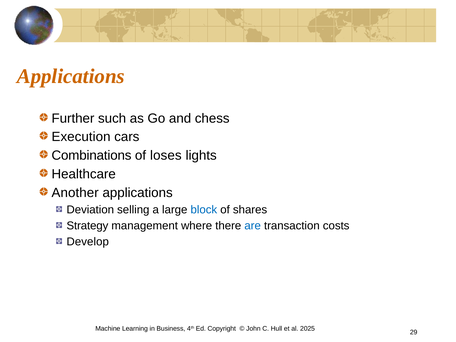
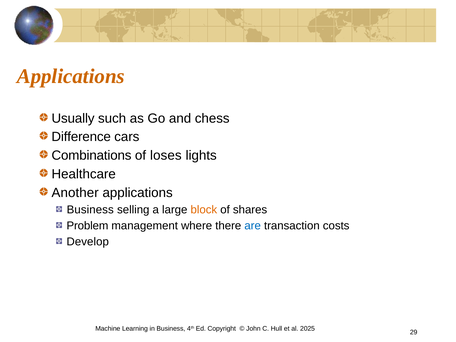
Further: Further -> Usually (73, 118)
Execution: Execution -> Difference (81, 137)
Deviation: Deviation -> Business (90, 210)
block colour: blue -> orange (204, 210)
Strategy: Strategy -> Problem (87, 226)
